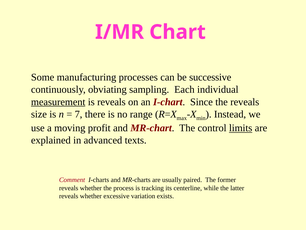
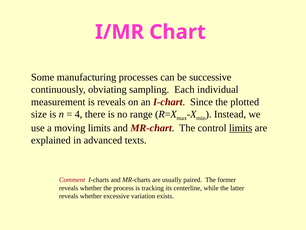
measurement underline: present -> none (58, 102)
the reveals: reveals -> plotted (245, 102)
7: 7 -> 4 (79, 114)
moving profit: profit -> limits (99, 128)
